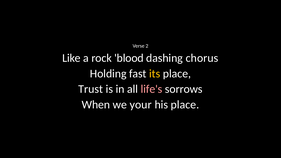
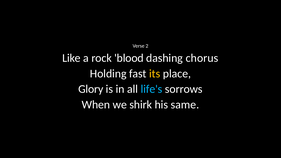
Trust: Trust -> Glory (91, 89)
life's colour: pink -> light blue (152, 89)
your: your -> shirk (141, 105)
his place: place -> same (185, 105)
